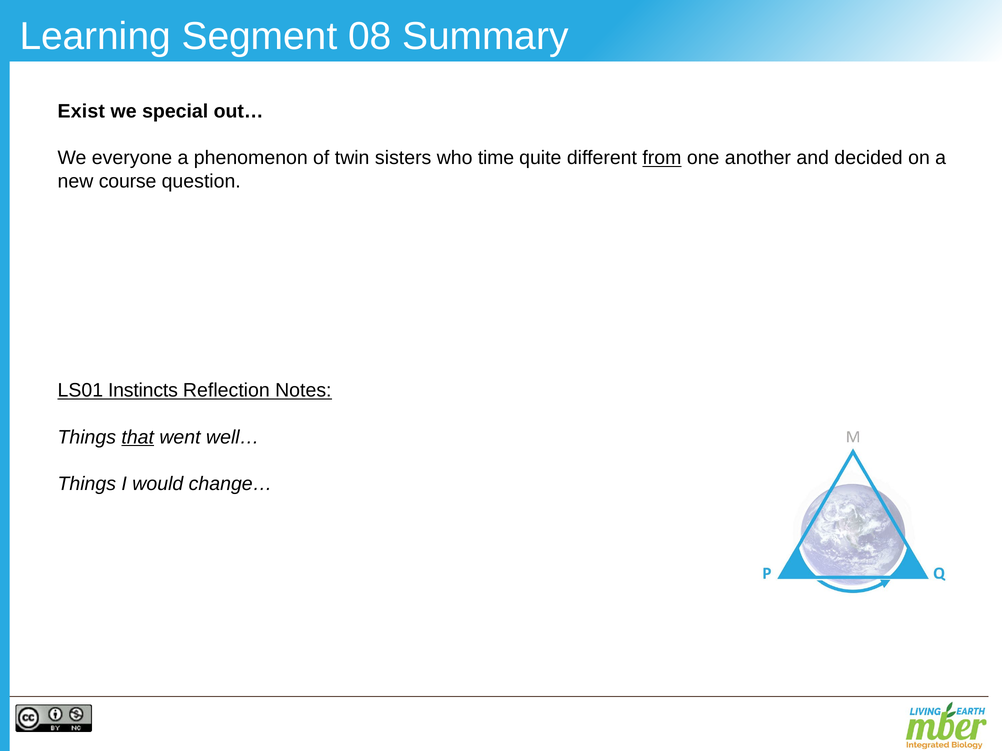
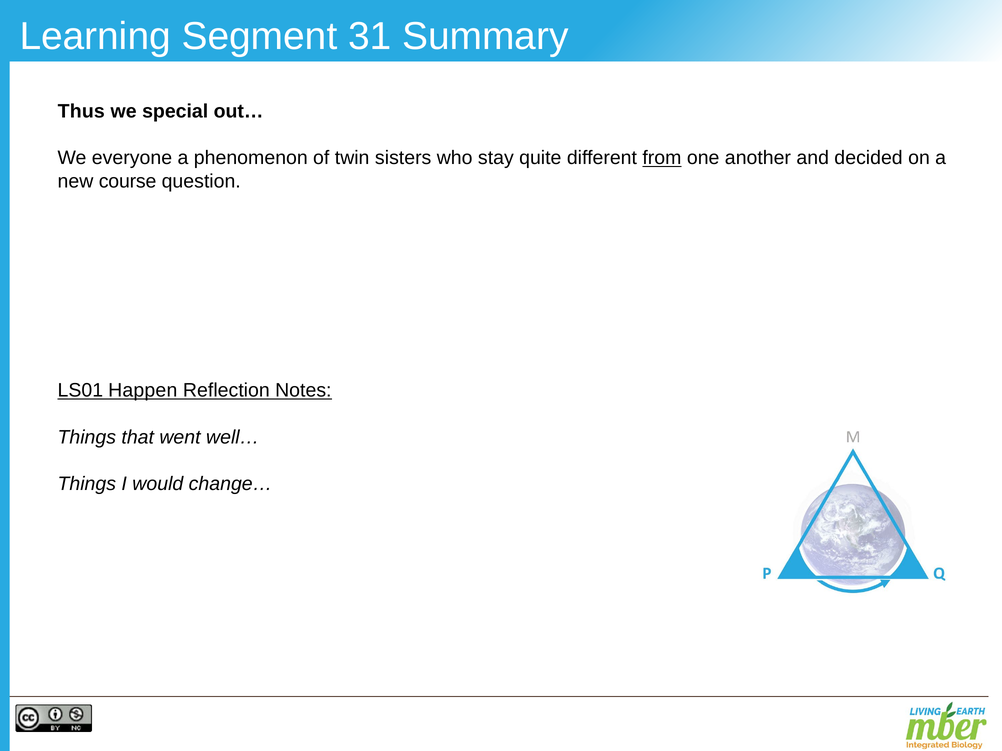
08: 08 -> 31 (370, 36)
Exist: Exist -> Thus (81, 111)
time: time -> stay (496, 158)
Instincts: Instincts -> Happen (143, 391)
that underline: present -> none (138, 437)
